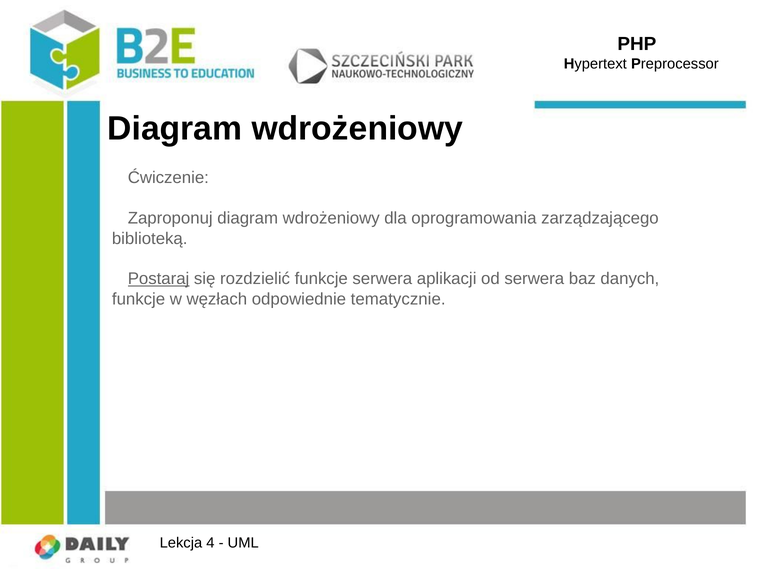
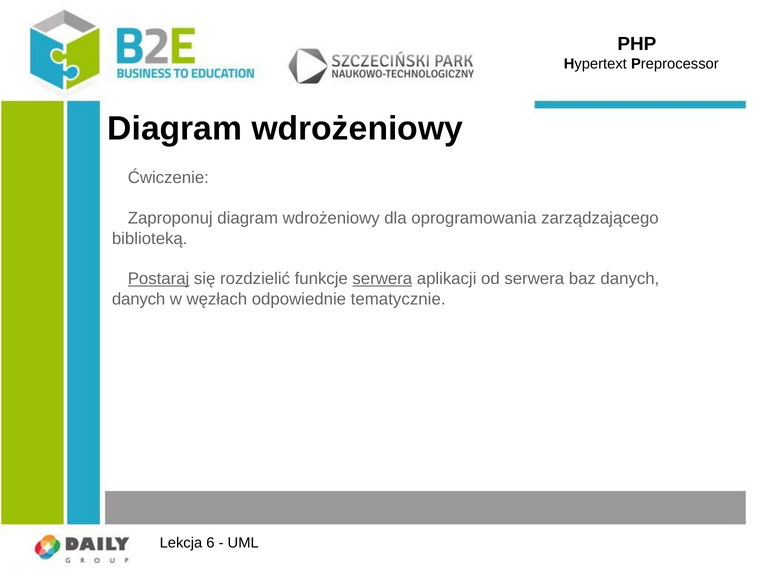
serwera underline: none -> present (382, 279)
funkcje: funkcje -> danych (139, 299)
4: 4 -> 6 (210, 542)
